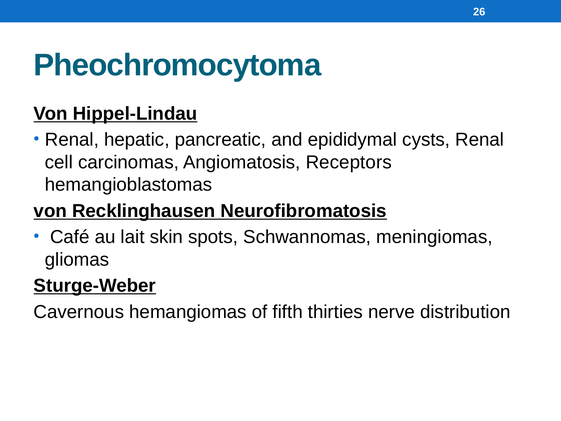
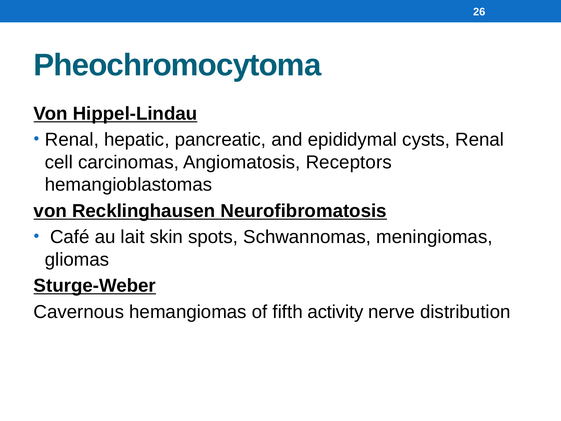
thirties: thirties -> activity (336, 312)
